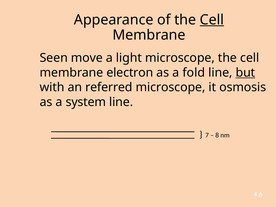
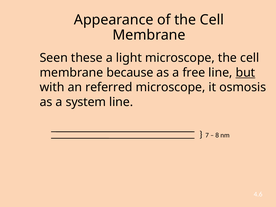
Cell underline: present -> none (212, 20)
move: move -> these (87, 58)
electron: electron -> because (130, 73)
fold: fold -> free (194, 73)
